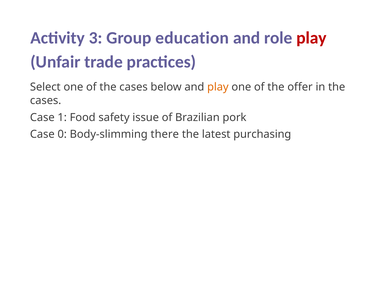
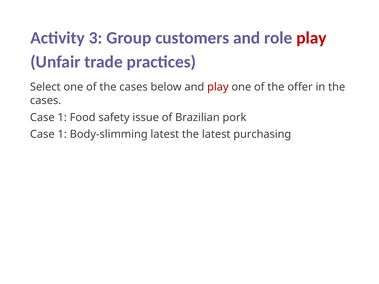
education: education -> customers (192, 38)
play colour: orange -> red (218, 87)
0: 0 -> 1 (62, 134)
Body-slimming there: there -> latest (165, 134)
